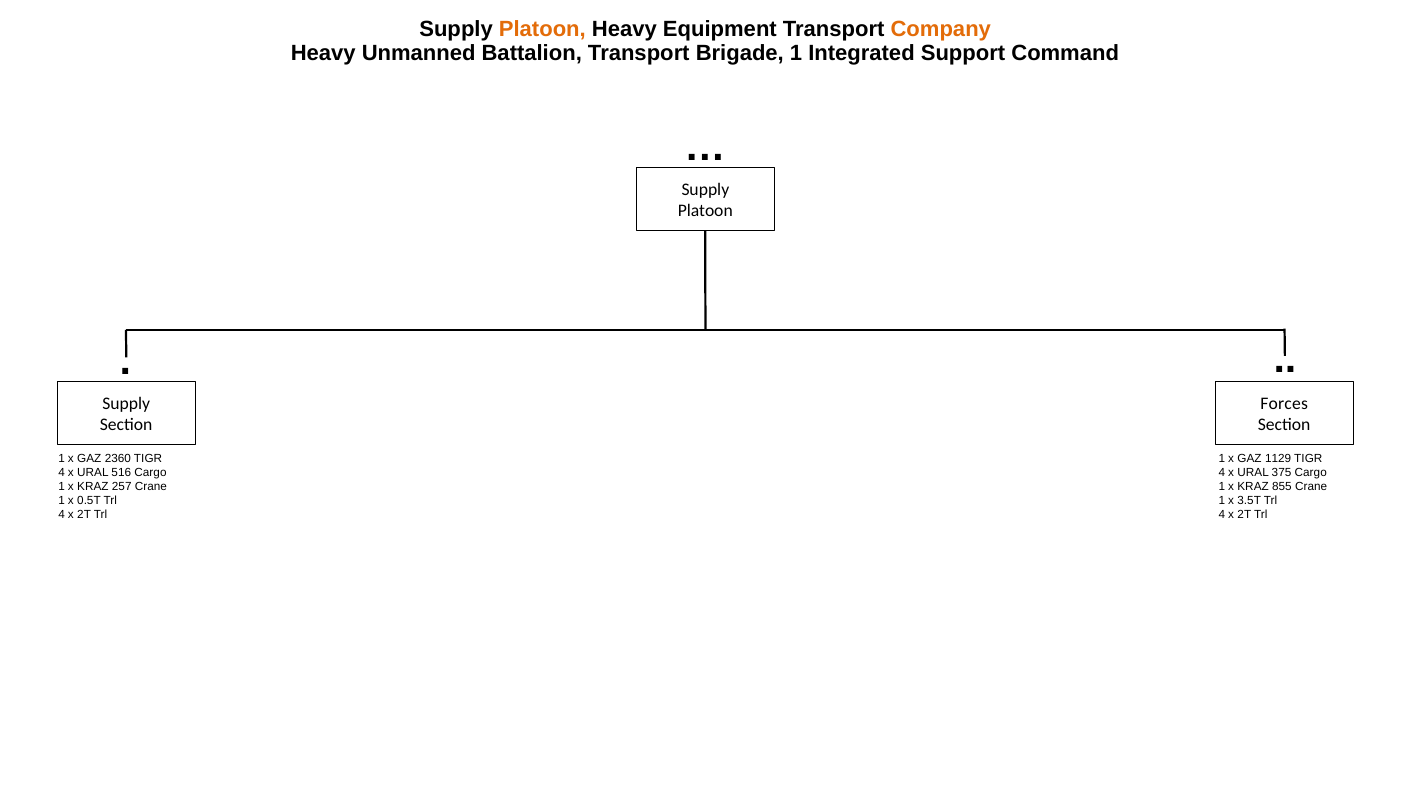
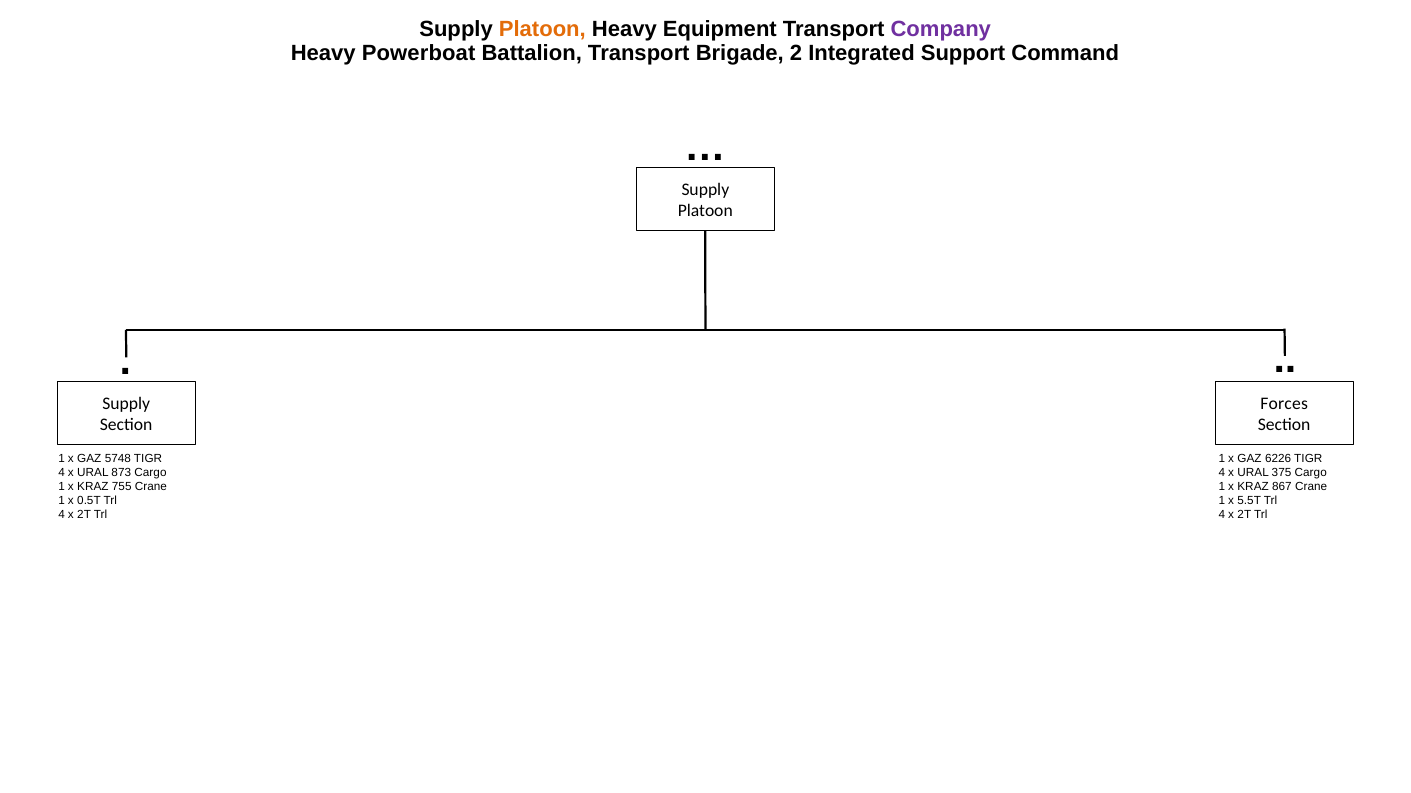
Company colour: orange -> purple (941, 30)
Unmanned: Unmanned -> Powerboat (419, 53)
Brigade 1: 1 -> 2 (796, 53)
2360: 2360 -> 5748 (118, 459)
1129: 1129 -> 6226 (1278, 459)
516: 516 -> 873 (121, 473)
257: 257 -> 755 (122, 487)
855: 855 -> 867 (1282, 487)
3.5T: 3.5T -> 5.5T (1249, 501)
